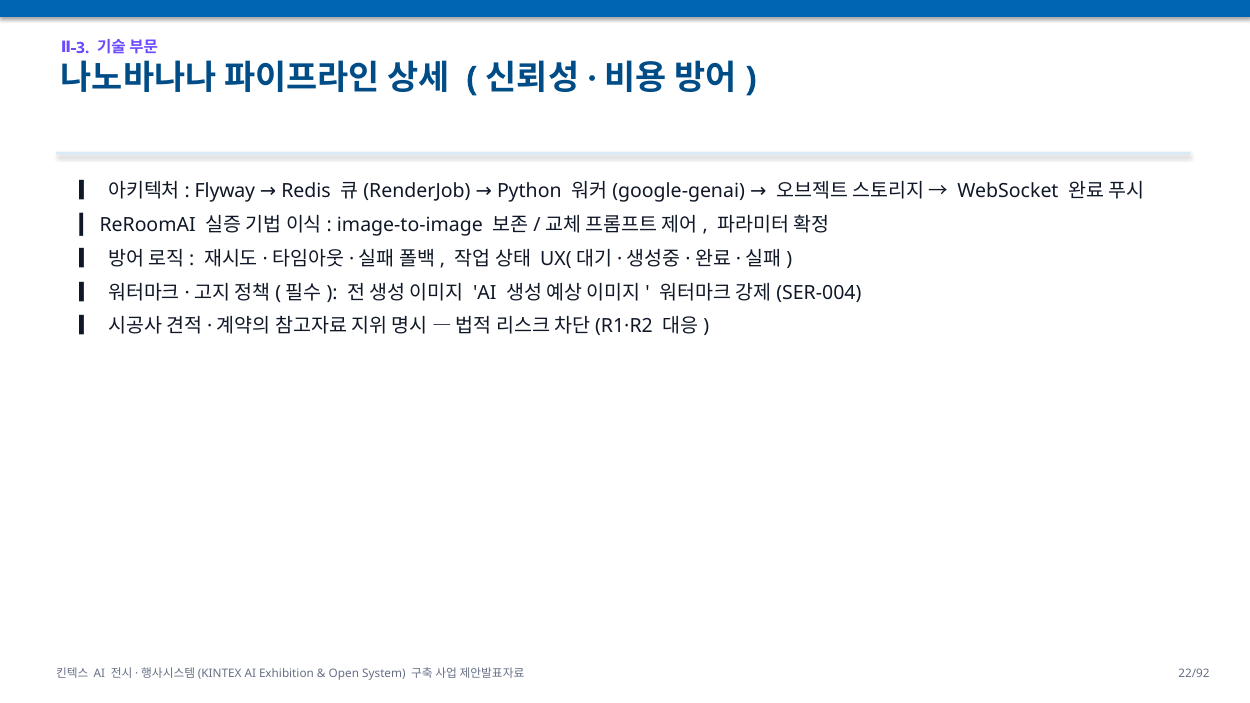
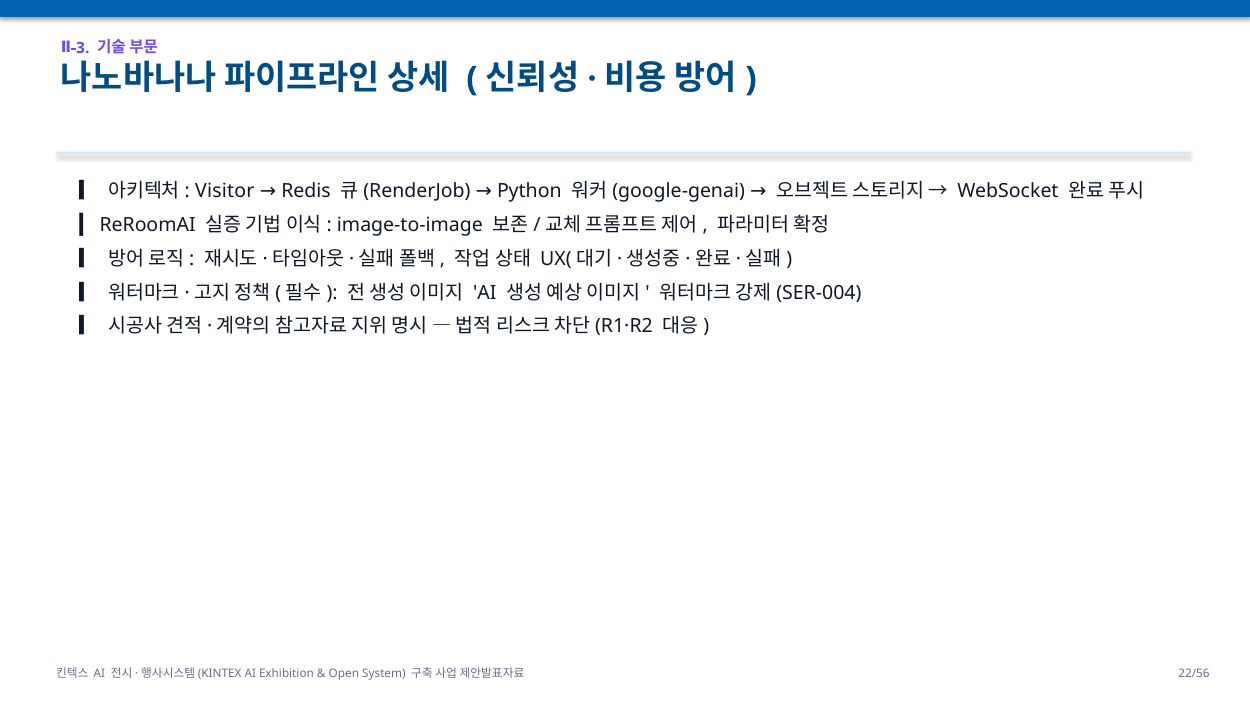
Flyway: Flyway -> Visitor (225, 191)
22/92: 22/92 -> 22/56 (1194, 673)
